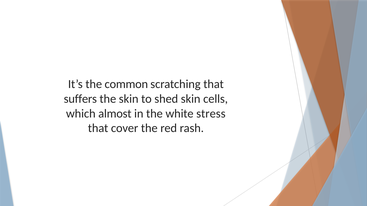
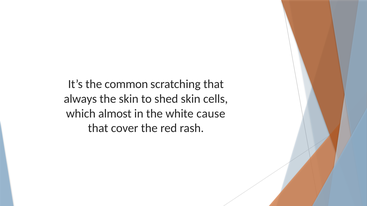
suffers: suffers -> always (80, 99)
stress: stress -> cause (211, 114)
